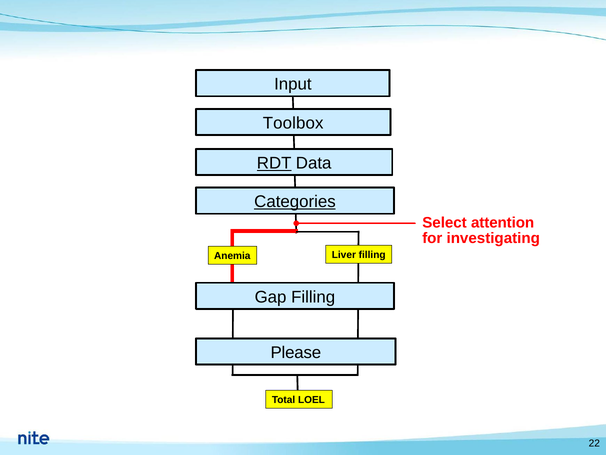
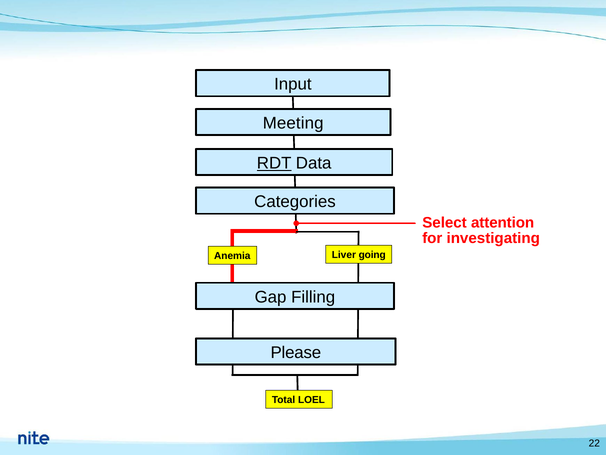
Toolbox: Toolbox -> Meeting (293, 123)
Categories underline: present -> none (295, 202)
Liver filling: filling -> going (372, 255)
